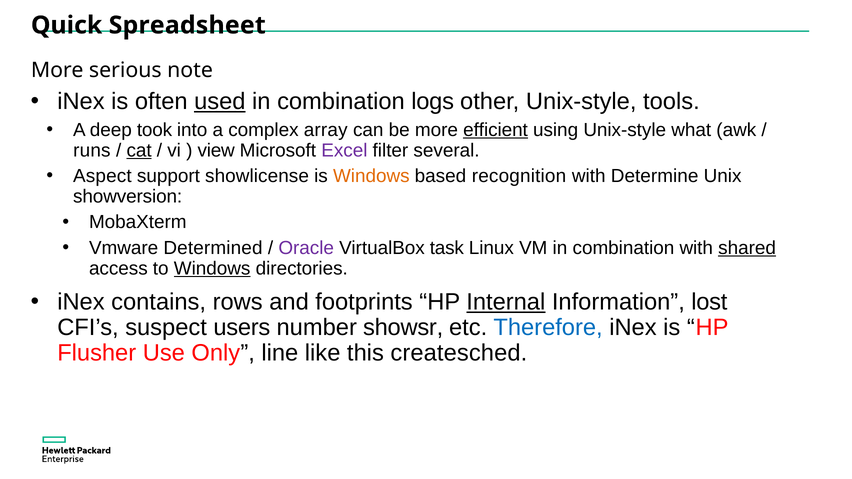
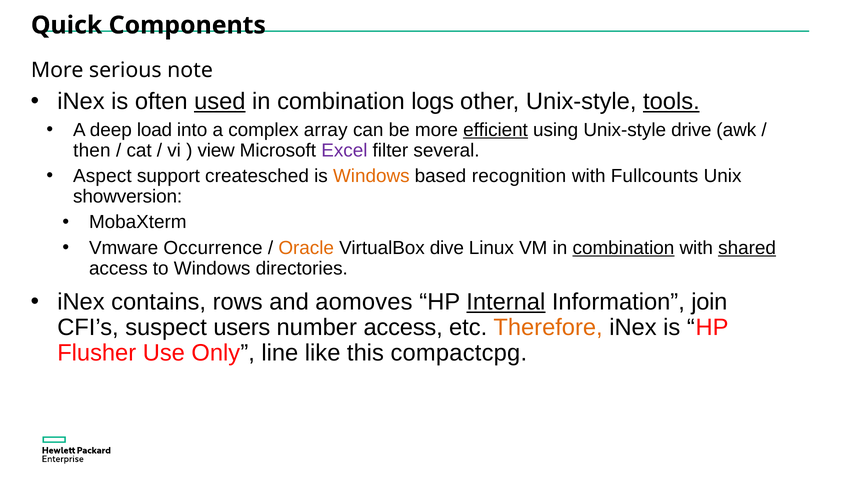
Spreadsheet: Spreadsheet -> Components (187, 25)
tools underline: none -> present (671, 102)
took: took -> load (155, 130)
what: what -> drive (691, 130)
runs: runs -> then (92, 150)
cat underline: present -> none (139, 150)
showlicense: showlicense -> createsched (257, 176)
Determine: Determine -> Fullcounts (655, 176)
Determined: Determined -> Occurrence (213, 248)
Oracle colour: purple -> orange (306, 248)
task: task -> dive (447, 248)
combination underline: none -> present (623, 248)
Windows underline: present -> none (212, 269)
footprints: footprints -> aomoves (364, 302)
lost: lost -> join (709, 302)
number showsr: showsr -> access (403, 328)
Therefore colour: blue -> orange (548, 328)
createsched: createsched -> compactcpg (459, 353)
